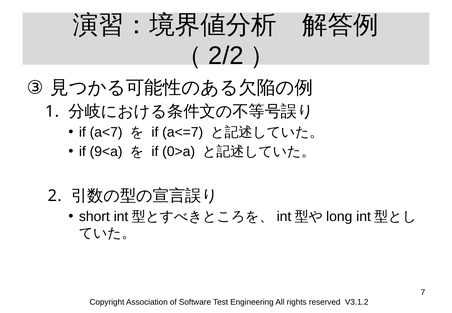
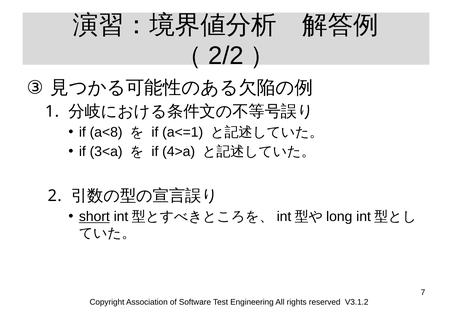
a<7: a<7 -> a<8 (106, 132)
a<=7: a<=7 -> a<=1 (183, 132)
9<a: 9<a -> 3<a (106, 152)
0>a: 0>a -> 4>a (179, 152)
short underline: none -> present (94, 217)
